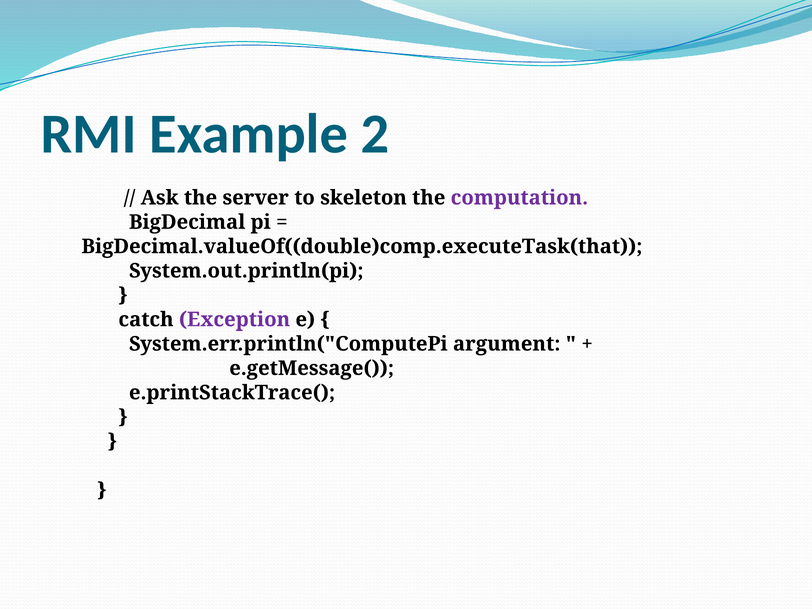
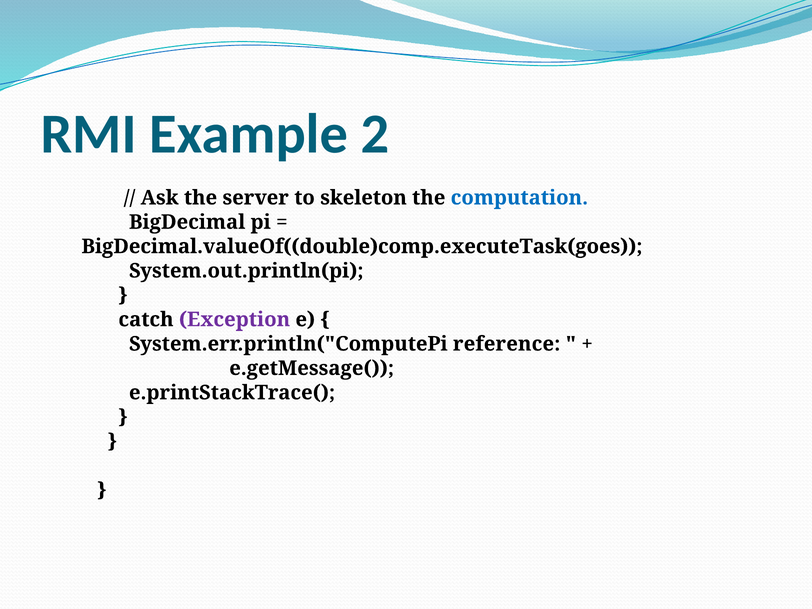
computation colour: purple -> blue (519, 198)
BigDecimal.valueOf((double)comp.executeTask(that: BigDecimal.valueOf((double)comp.executeTask(that -> BigDecimal.valueOf((double)comp.executeTask(goes (362, 246)
argument: argument -> reference (507, 344)
